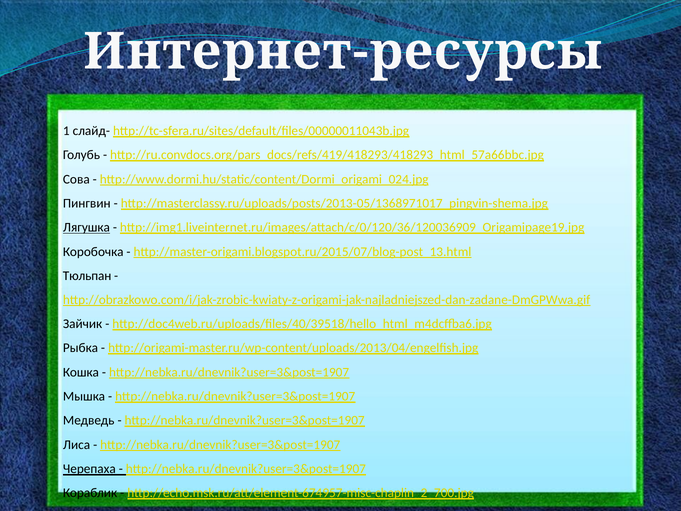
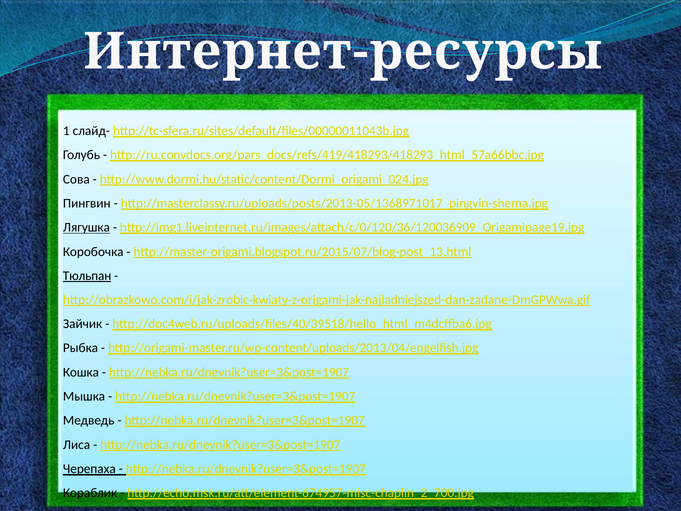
Тюльпан underline: none -> present (87, 276)
